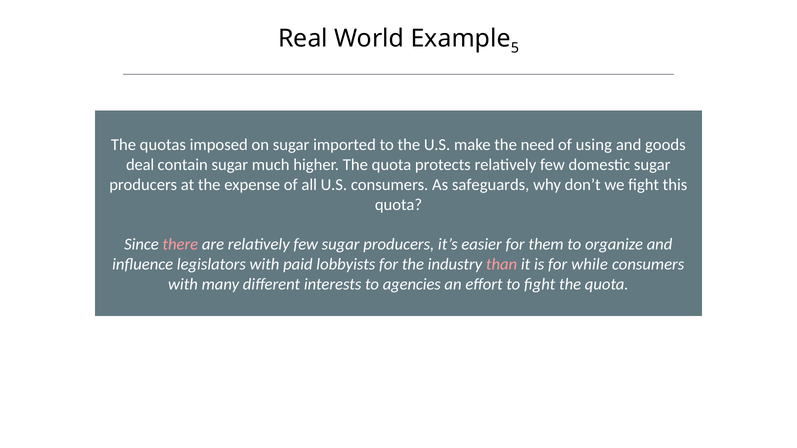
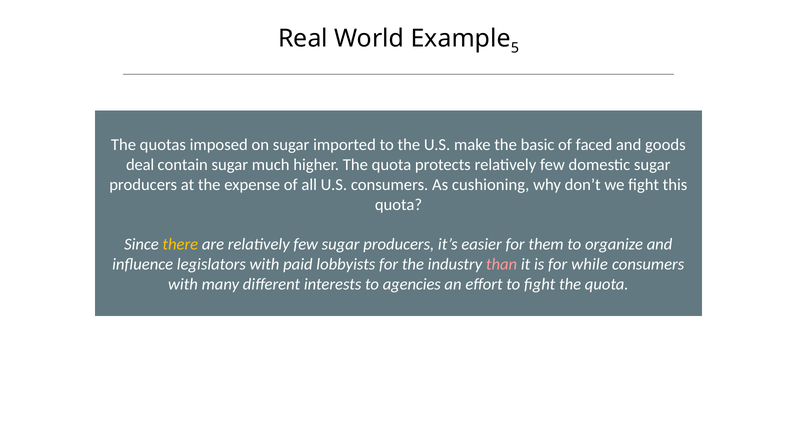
need: need -> basic (538, 145)
using: using -> faced (594, 145)
safeguards: safeguards -> cushioning (491, 185)
there colour: pink -> yellow (180, 245)
